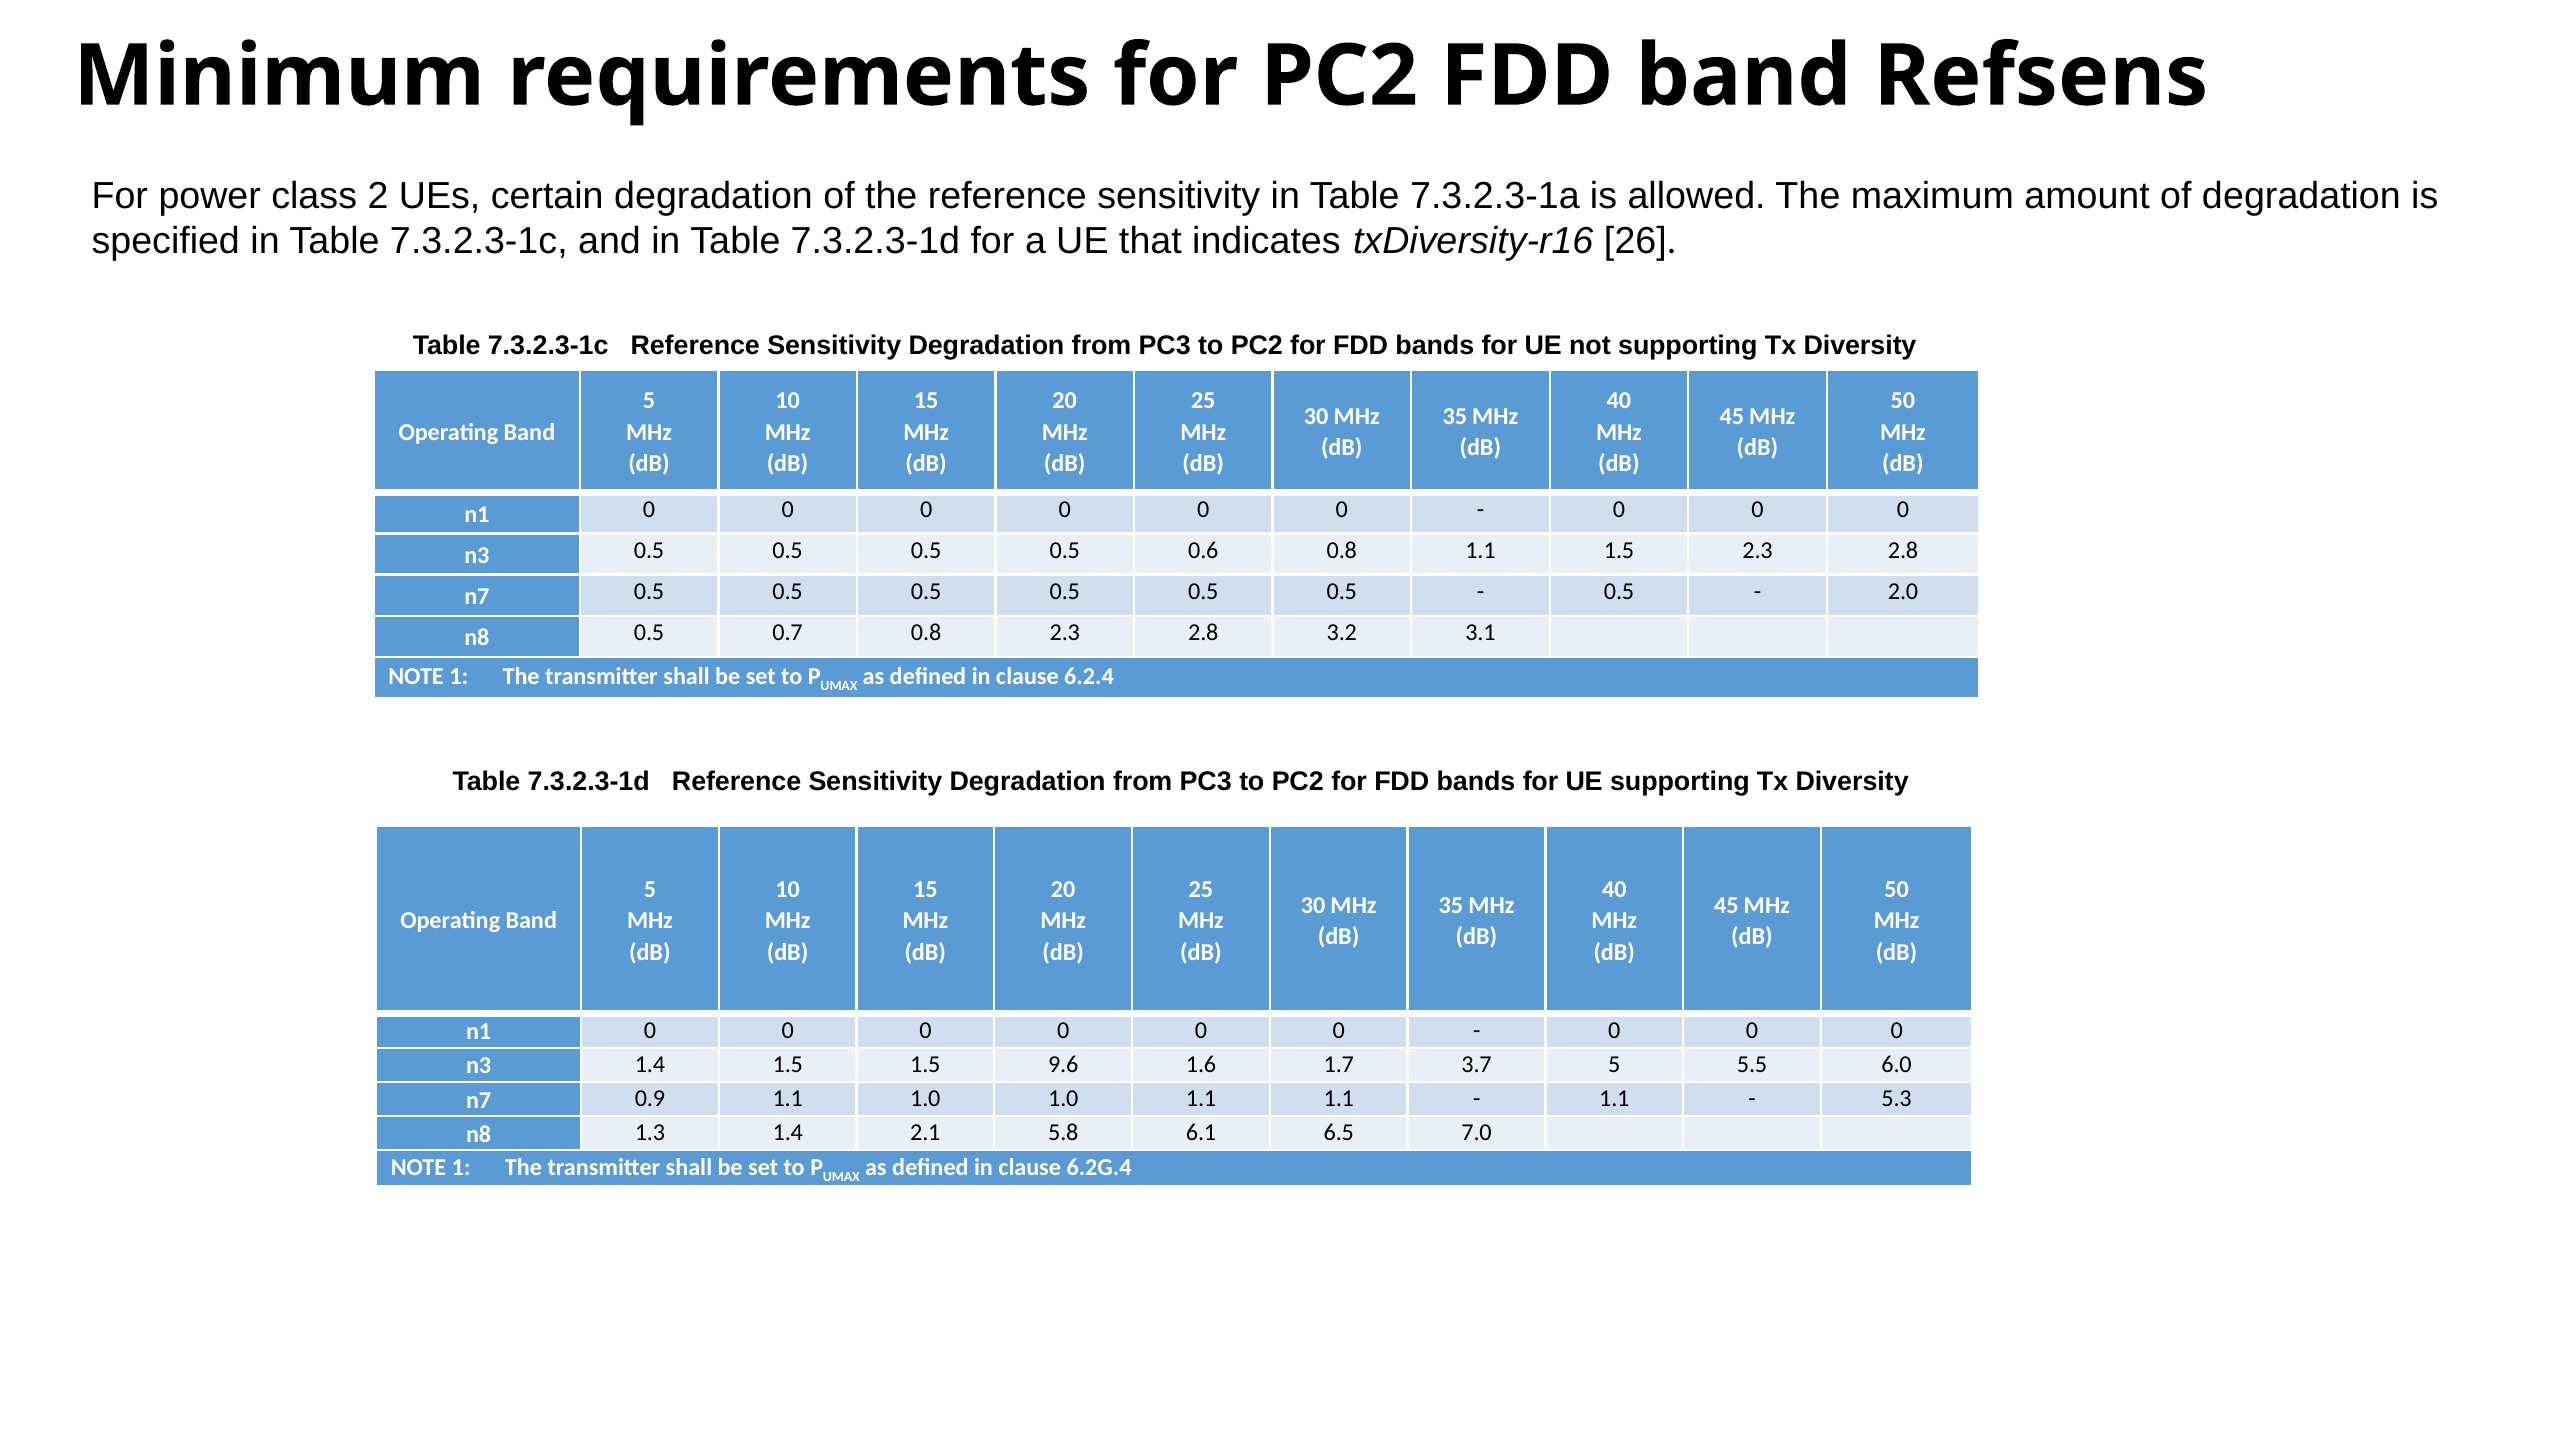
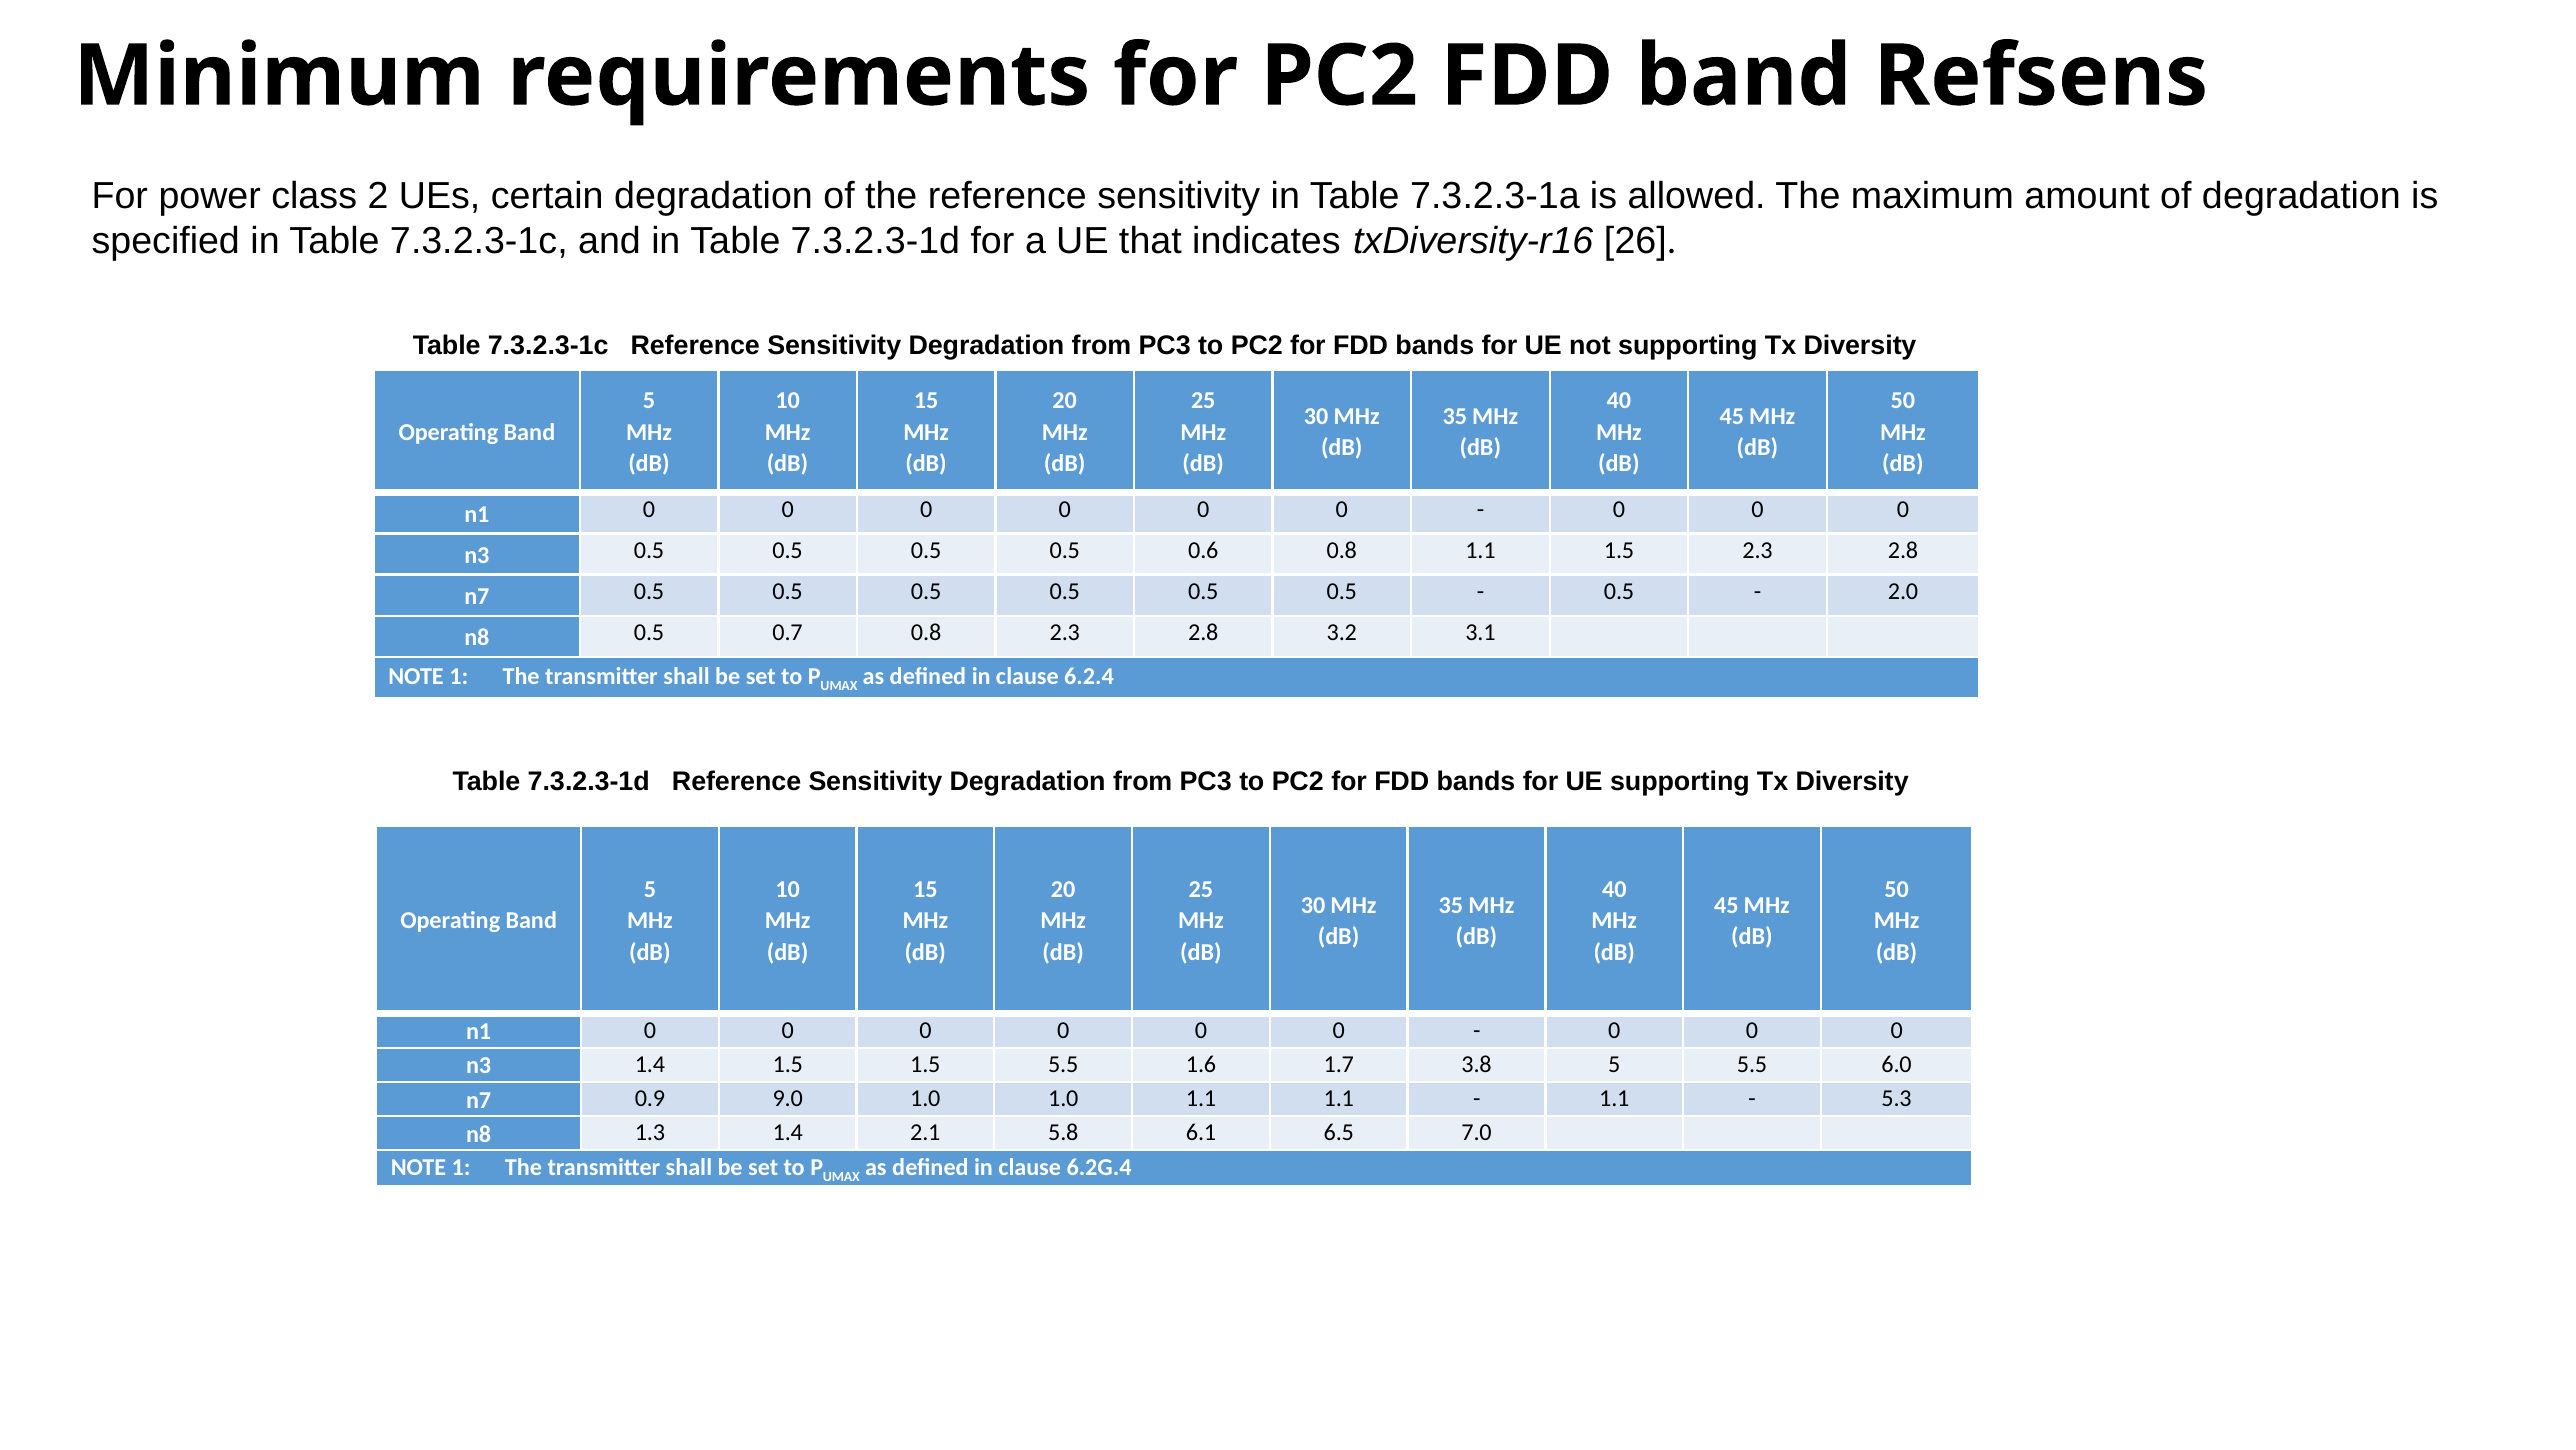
1.5 9.6: 9.6 -> 5.5 (1063, 1064)
3.7: 3.7 -> 3.8 (1477, 1064)
0.9 1.1: 1.1 -> 9.0 (788, 1098)
